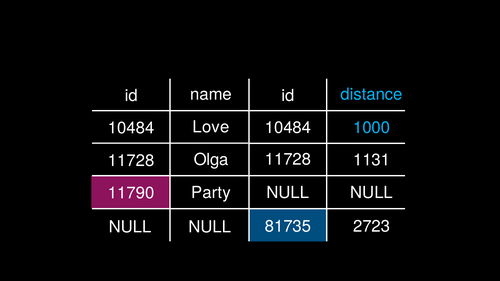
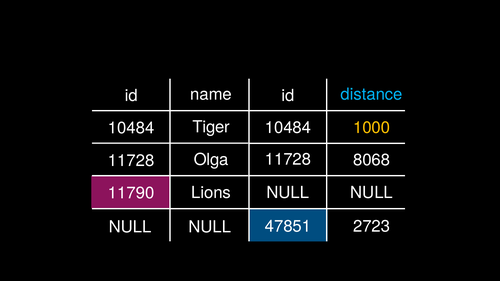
Love: Love -> Tiger (211, 127)
1000 colour: light blue -> yellow (372, 128)
1131: 1131 -> 8068 (372, 160)
Party: Party -> Lions (211, 193)
81735: 81735 -> 47851 (288, 227)
